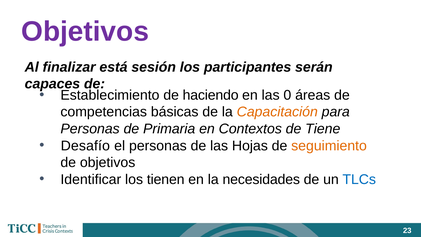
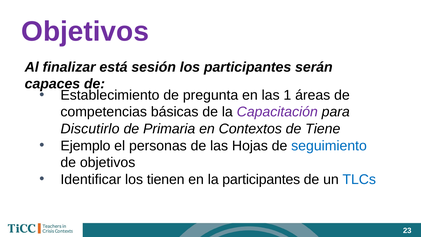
haciendo: haciendo -> pregunta (211, 95)
0: 0 -> 1 (287, 95)
Capacitación colour: orange -> purple (277, 112)
Personas: Personas -> Discutirlo (90, 129)
Desafío: Desafío -> Ejemplo (85, 146)
seguimiento colour: orange -> blue (329, 146)
la necesidades: necesidades -> participantes (261, 179)
